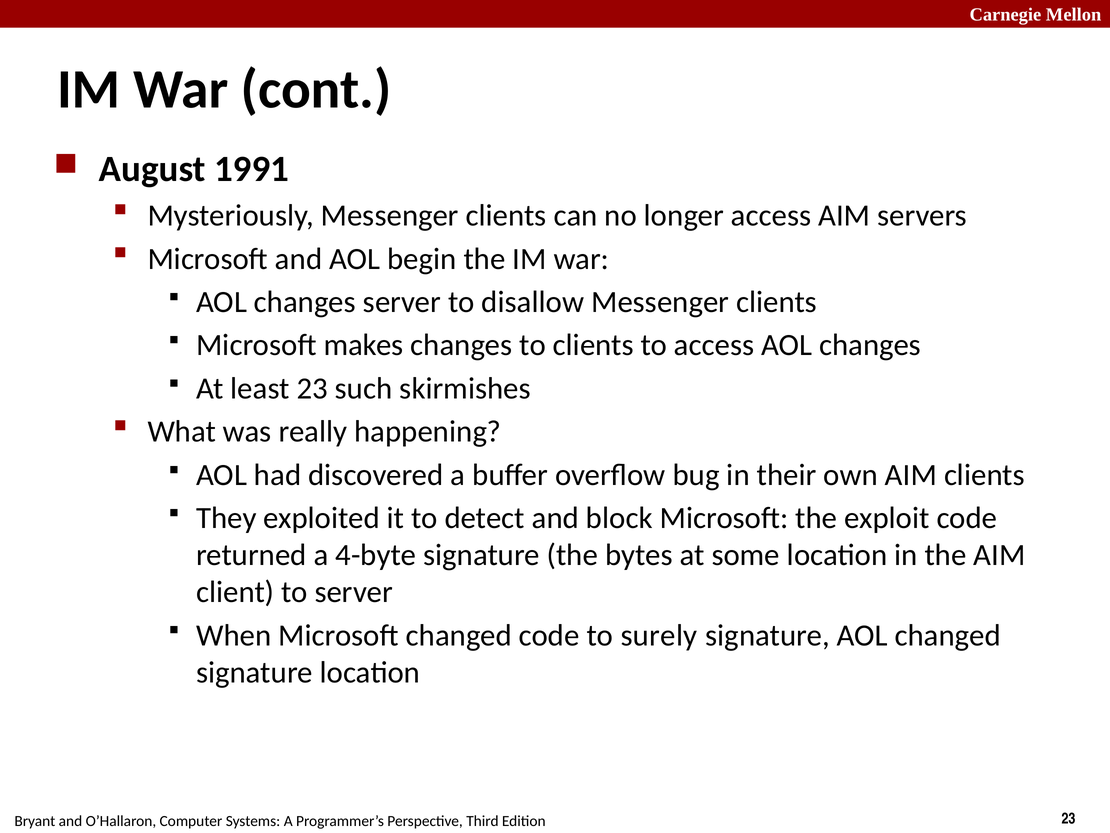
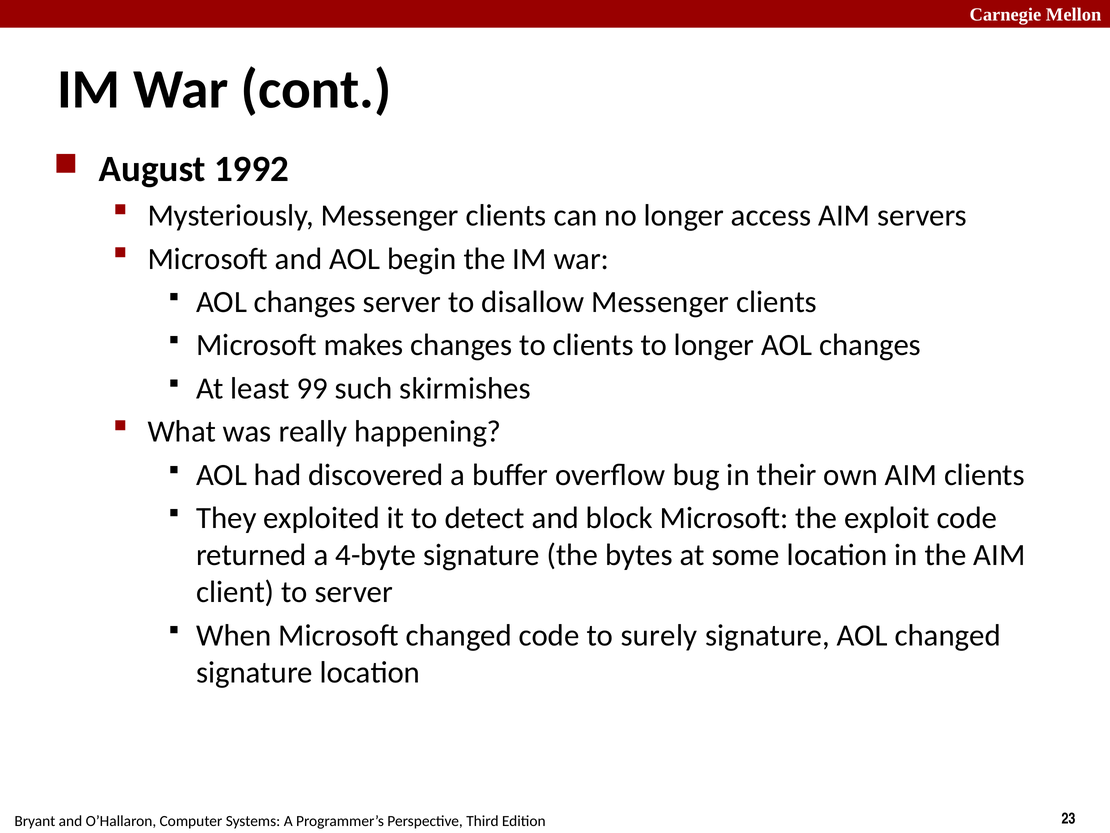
1991: 1991 -> 1992 (252, 169)
to access: access -> longer (714, 345)
least 23: 23 -> 99 (312, 388)
